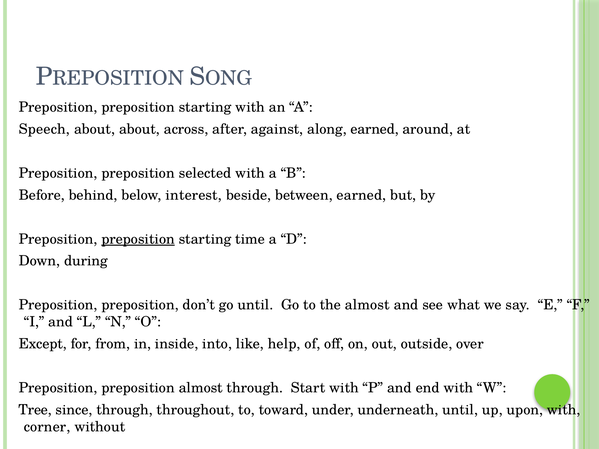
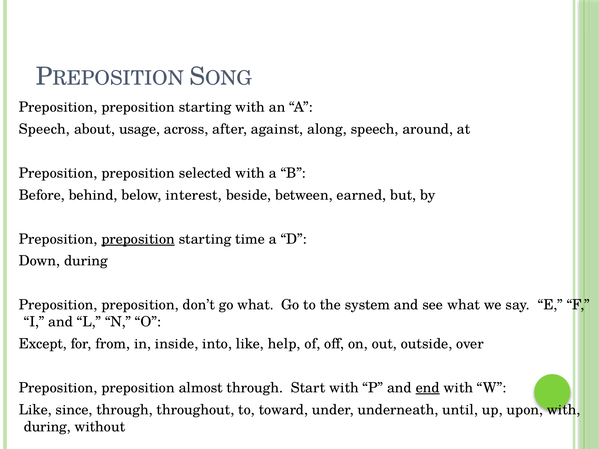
about about: about -> usage (140, 129)
along earned: earned -> speech (375, 129)
go until: until -> what (255, 305)
the almost: almost -> system (367, 305)
end underline: none -> present (428, 388)
Tree: Tree -> Like (35, 410)
corner: corner -> during (47, 427)
